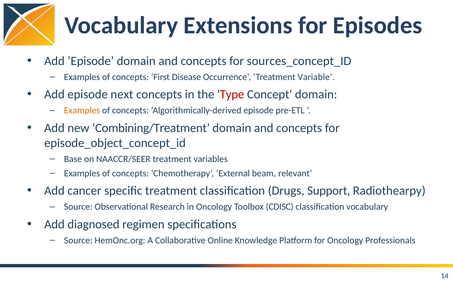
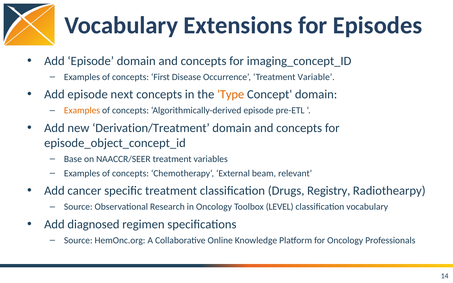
sources_concept_ID: sources_concept_ID -> imaging_concept_ID (299, 61)
Type colour: red -> orange (231, 95)
Combining/Treatment: Combining/Treatment -> Derivation/Treatment (151, 128)
Support: Support -> Registry (329, 191)
CDISC: CDISC -> LEVEL (280, 207)
